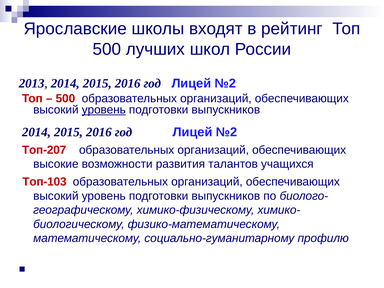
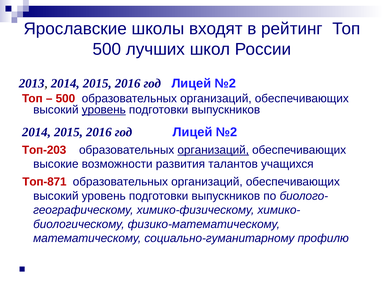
Топ-207: Топ-207 -> Топ-203 (44, 150)
организаций underline: none -> present (213, 150)
Топ-103: Топ-103 -> Топ-871 (44, 182)
